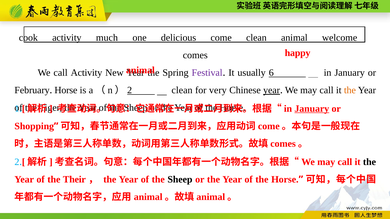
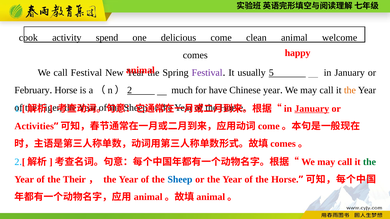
much: much -> spend (107, 38)
call Activity: Activity -> Festival (86, 73)
6: 6 -> 5 (271, 73)
a（n）2 clean: clean -> much (182, 90)
very: very -> have (218, 90)
year underline: present -> none (272, 90)
Shopping: Shopping -> Activities (34, 126)
the colour: black -> green (369, 162)
Sheep colour: black -> blue (180, 180)
